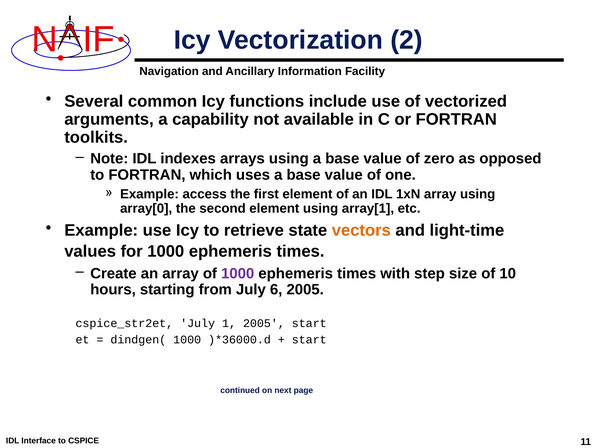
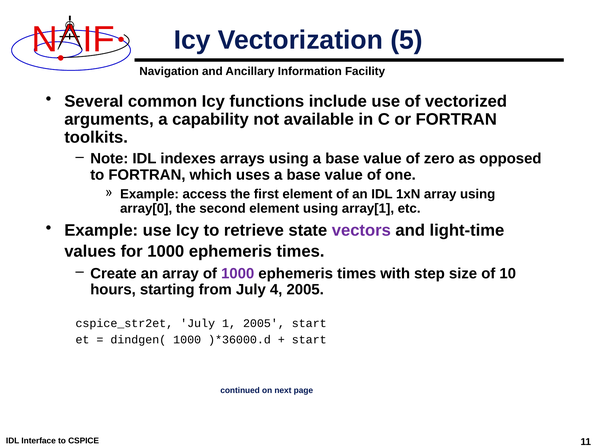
2: 2 -> 5 (407, 40)
vectors colour: orange -> purple (361, 230)
6: 6 -> 4 (276, 289)
